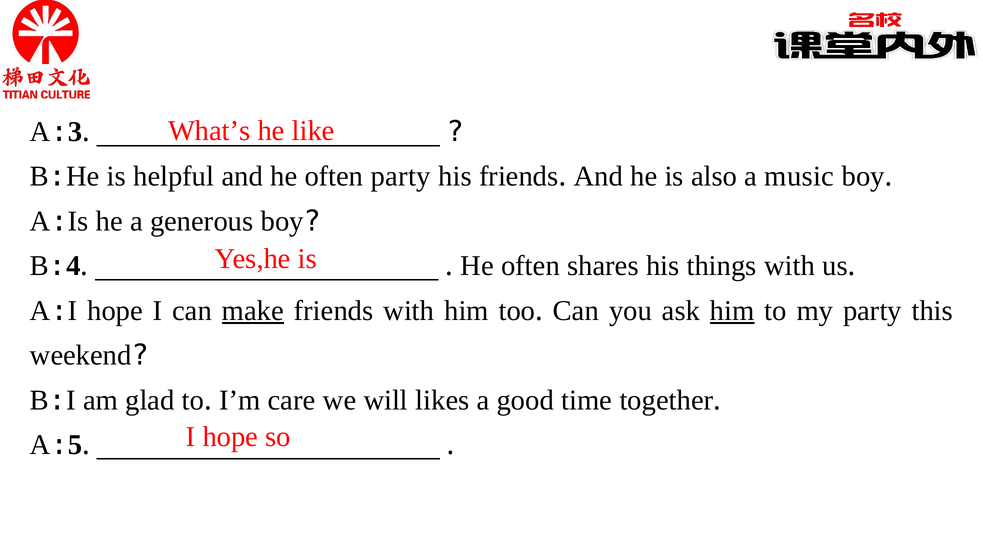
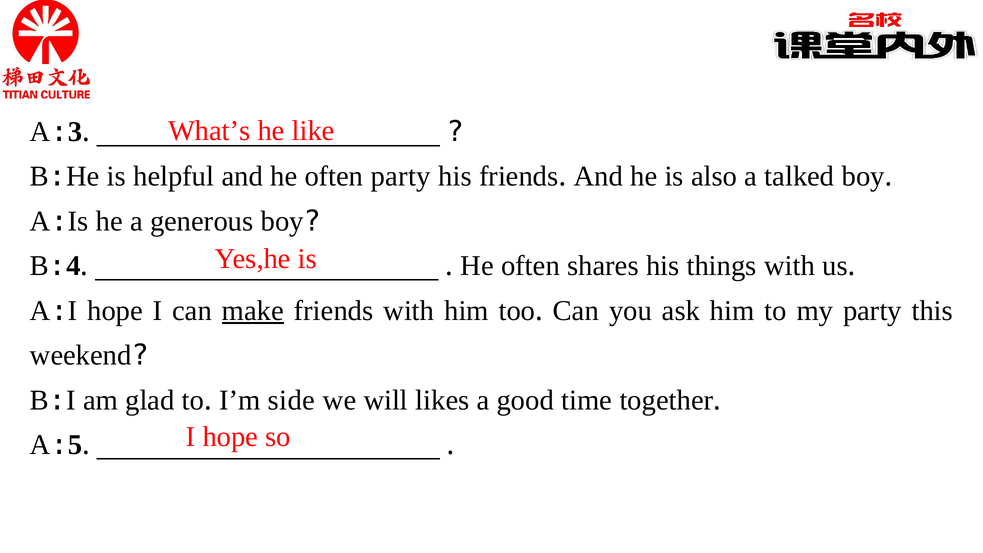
music: music -> talked (799, 177)
him underline: present -> none (732, 311)
care: care -> side (291, 400)
